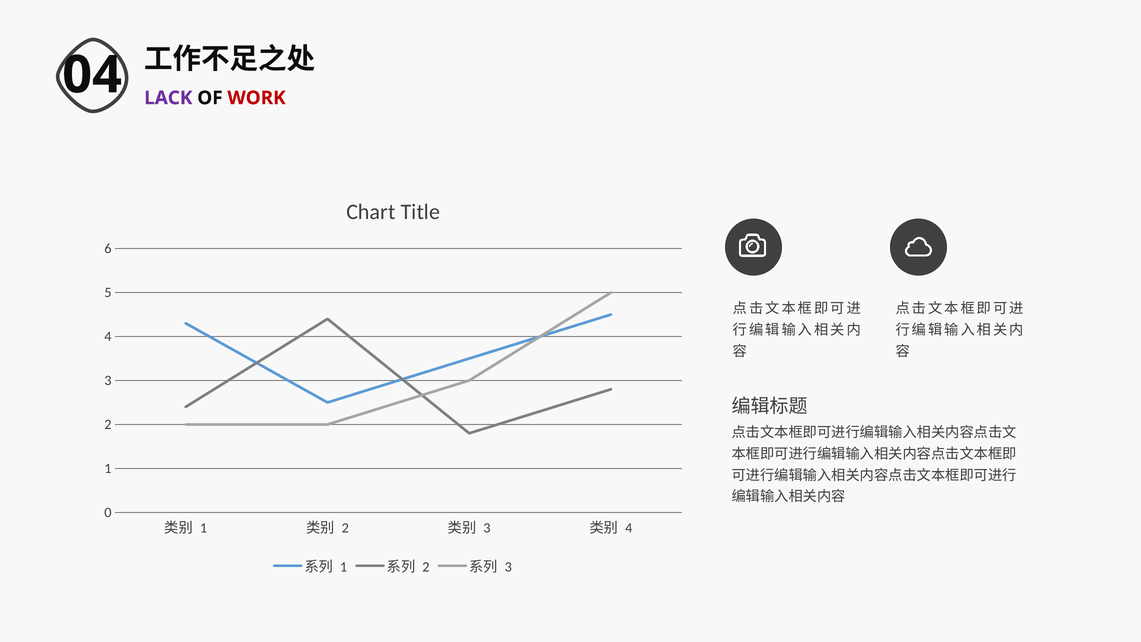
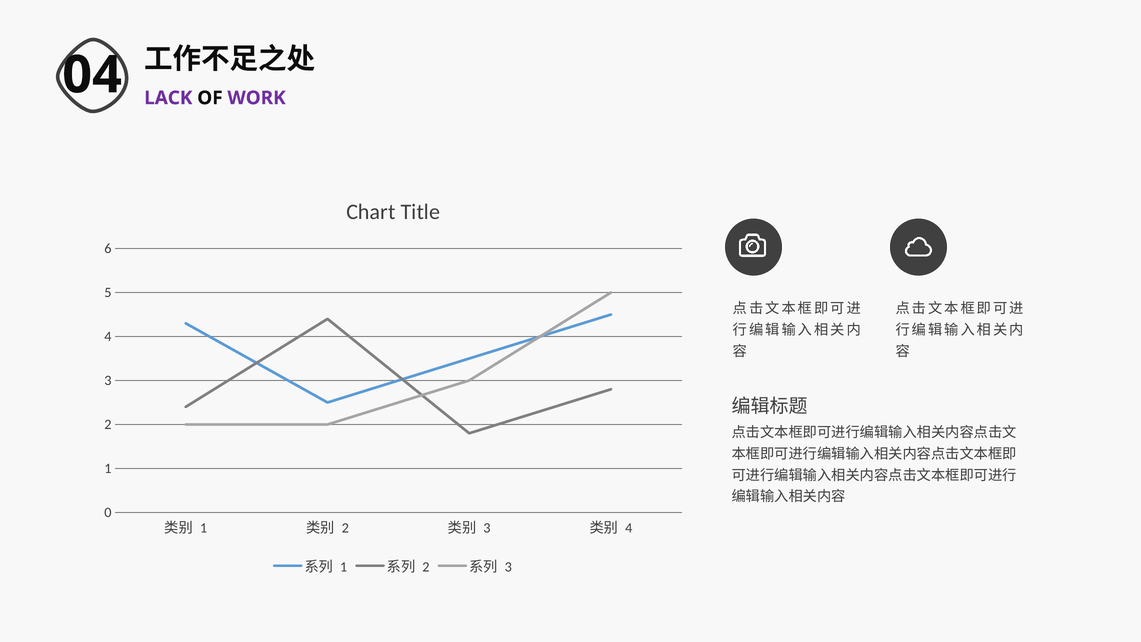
WORK colour: red -> purple (257, 98)
